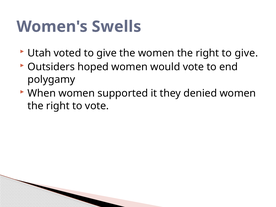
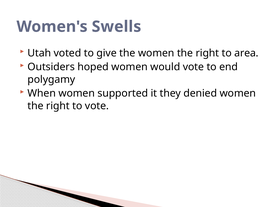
right to give: give -> area (246, 53)
